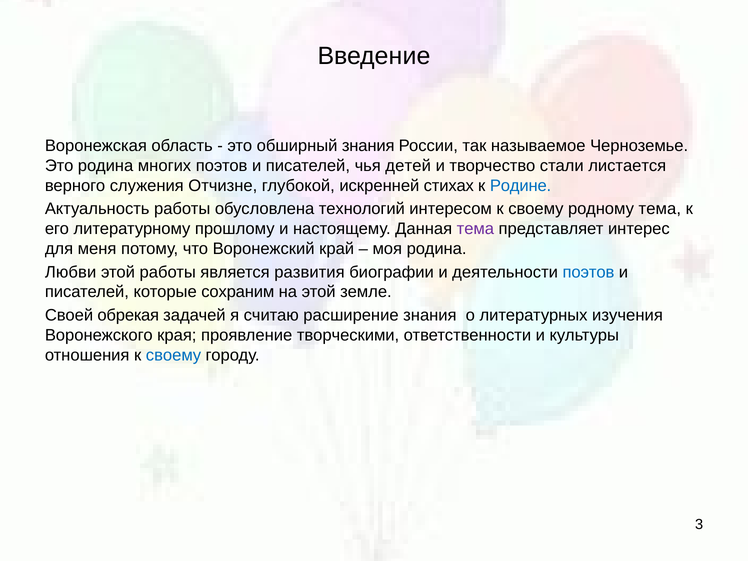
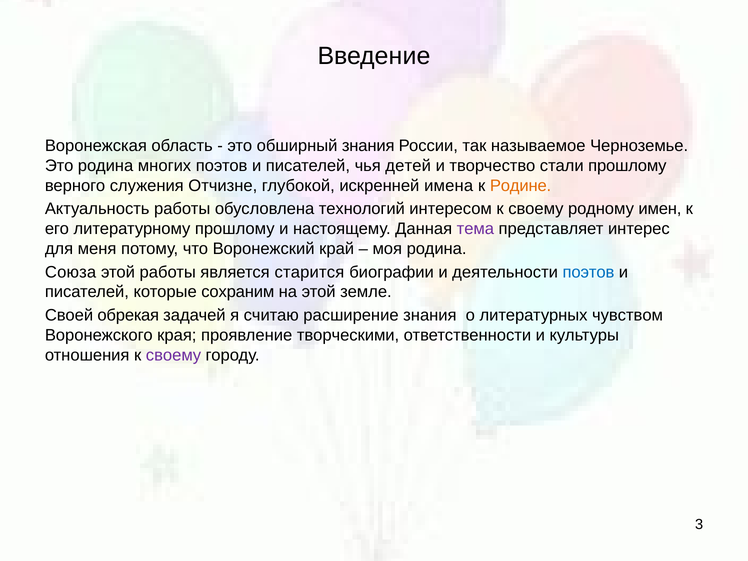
стали листается: листается -> прошлому (627, 166)
стихах: стихах -> имена (449, 186)
Родине colour: blue -> orange (521, 186)
родному тема: тема -> имен (660, 209)
Любви: Любви -> Союза (71, 272)
развития: развития -> старится (309, 272)
изучения: изучения -> чувством (628, 315)
своему colour: blue -> purple (173, 355)
